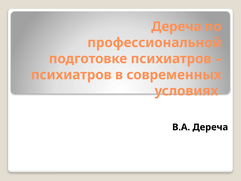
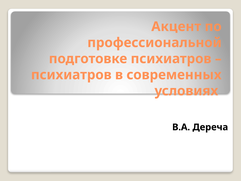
Дереча: Дереча -> Акцент (176, 27)
